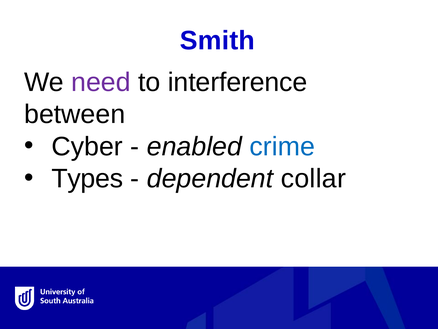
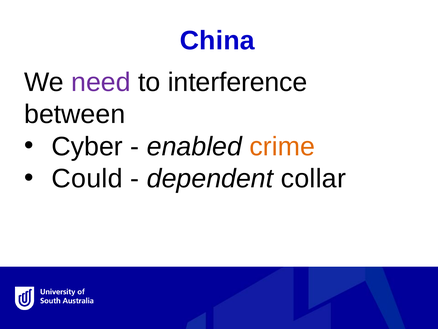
Smith: Smith -> China (217, 41)
crime colour: blue -> orange (282, 146)
Types: Types -> Could (87, 178)
